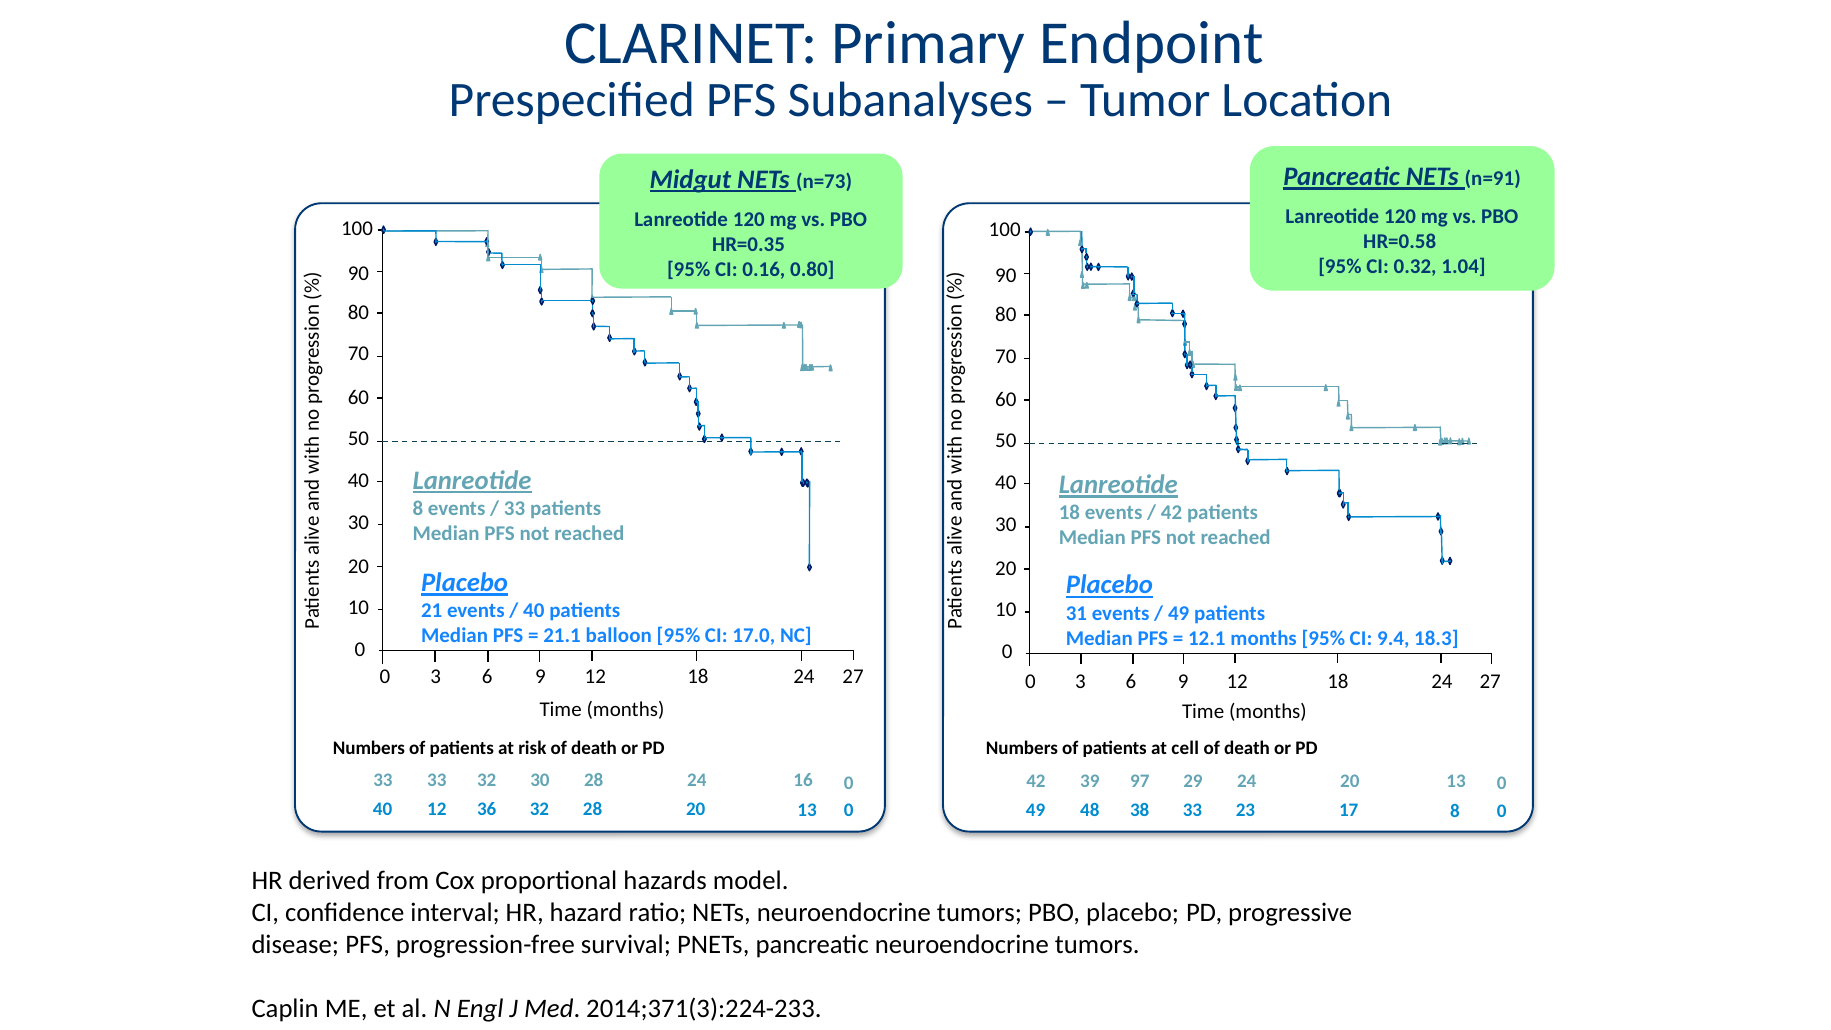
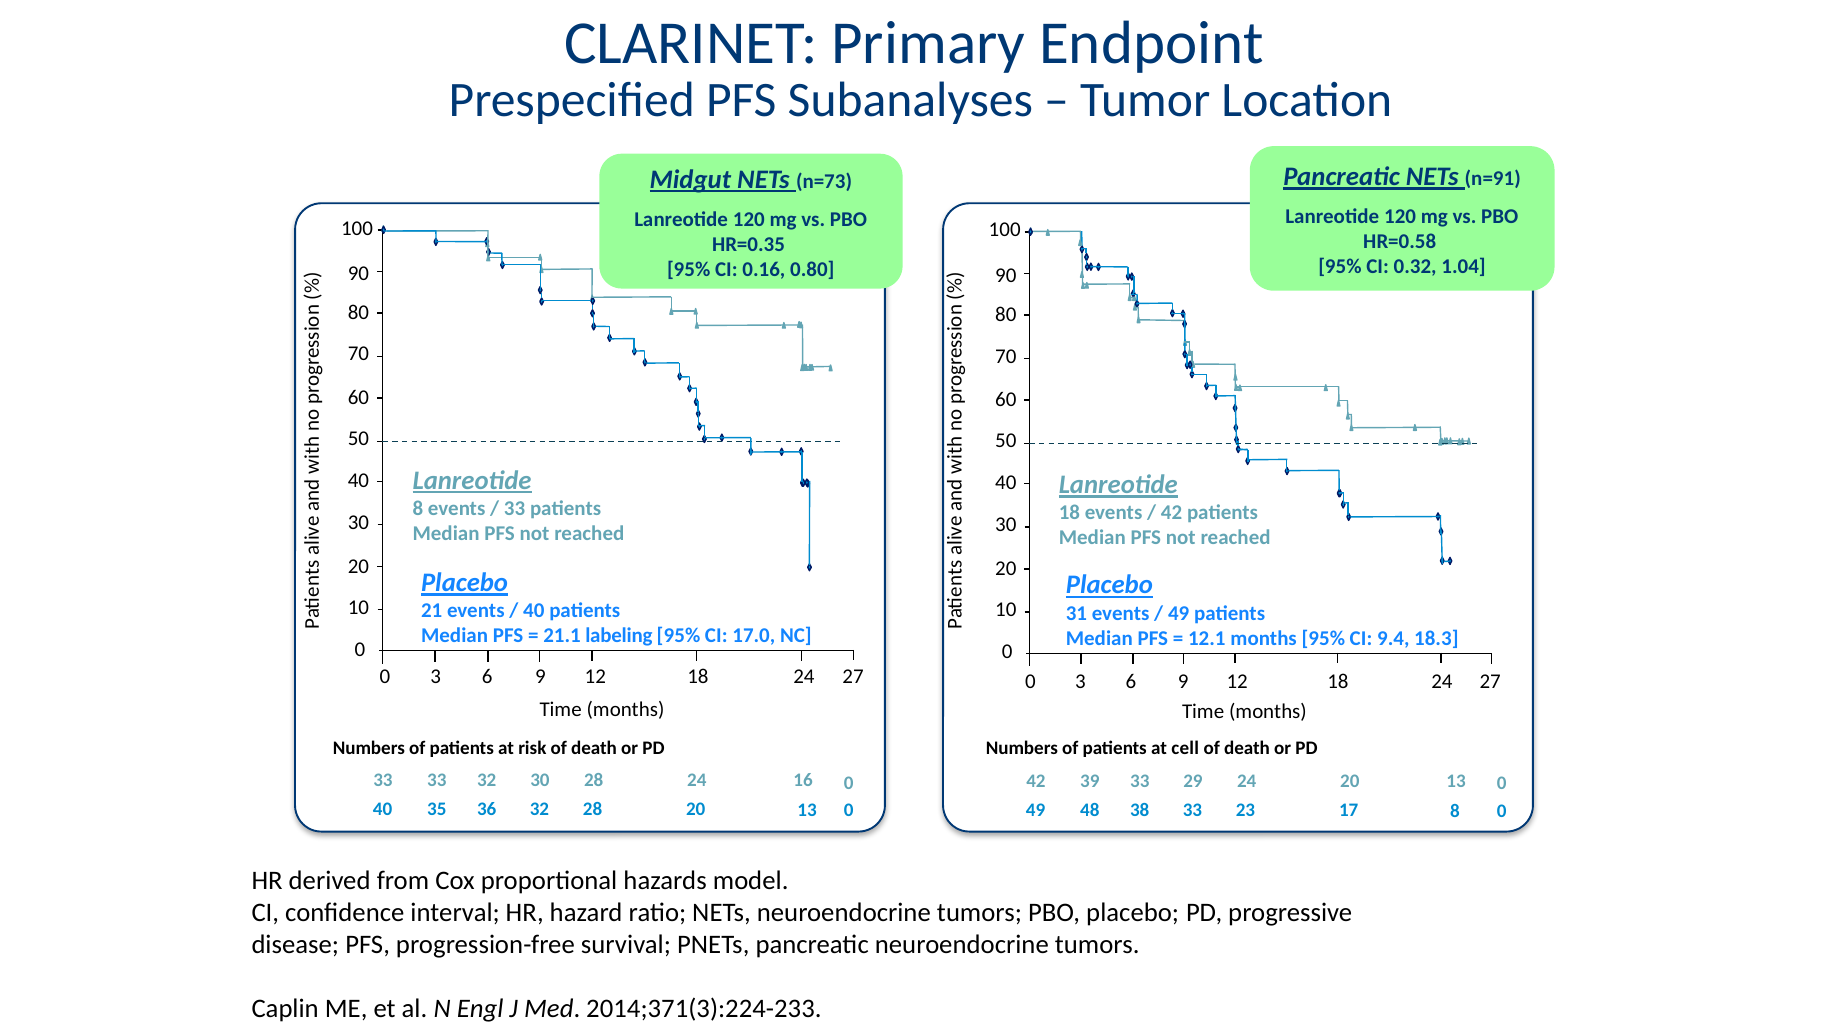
balloon: balloon -> labeling (619, 636)
39 97: 97 -> 33 (1140, 781)
40 12: 12 -> 35 (437, 809)
